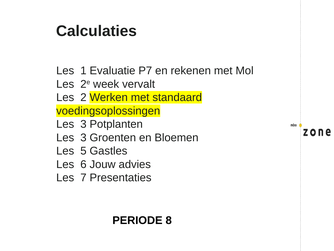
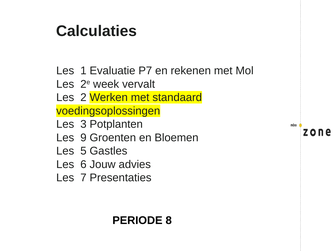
3: 3 -> 9 (83, 137)
